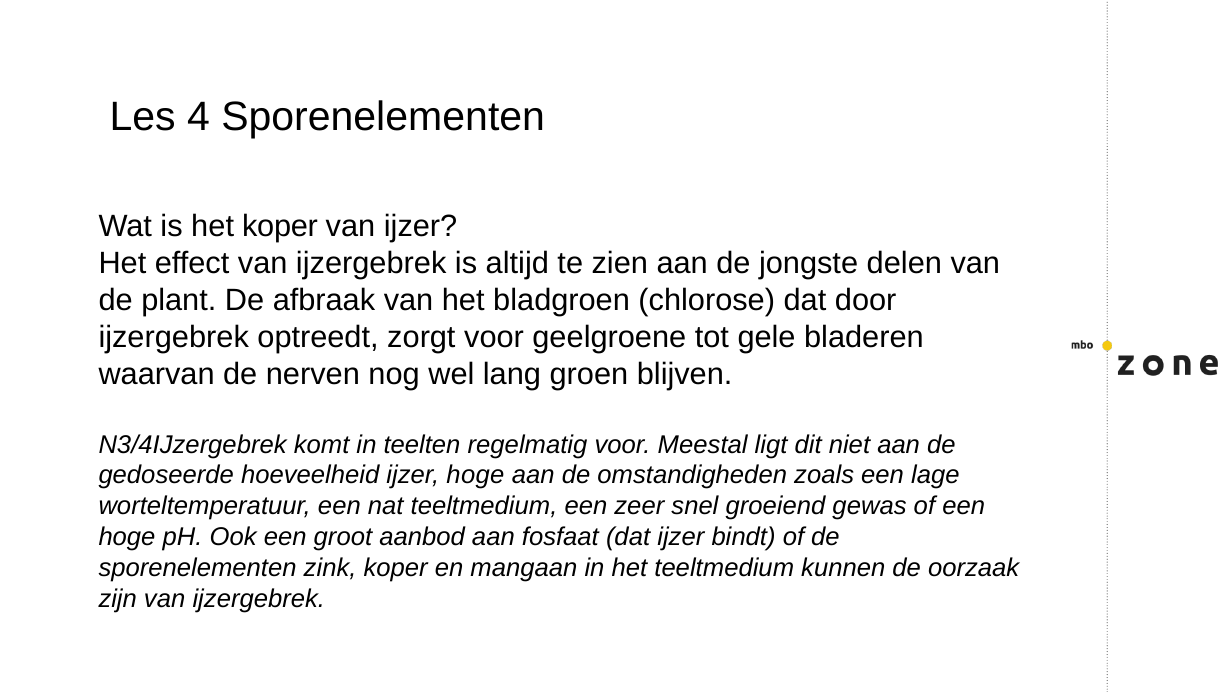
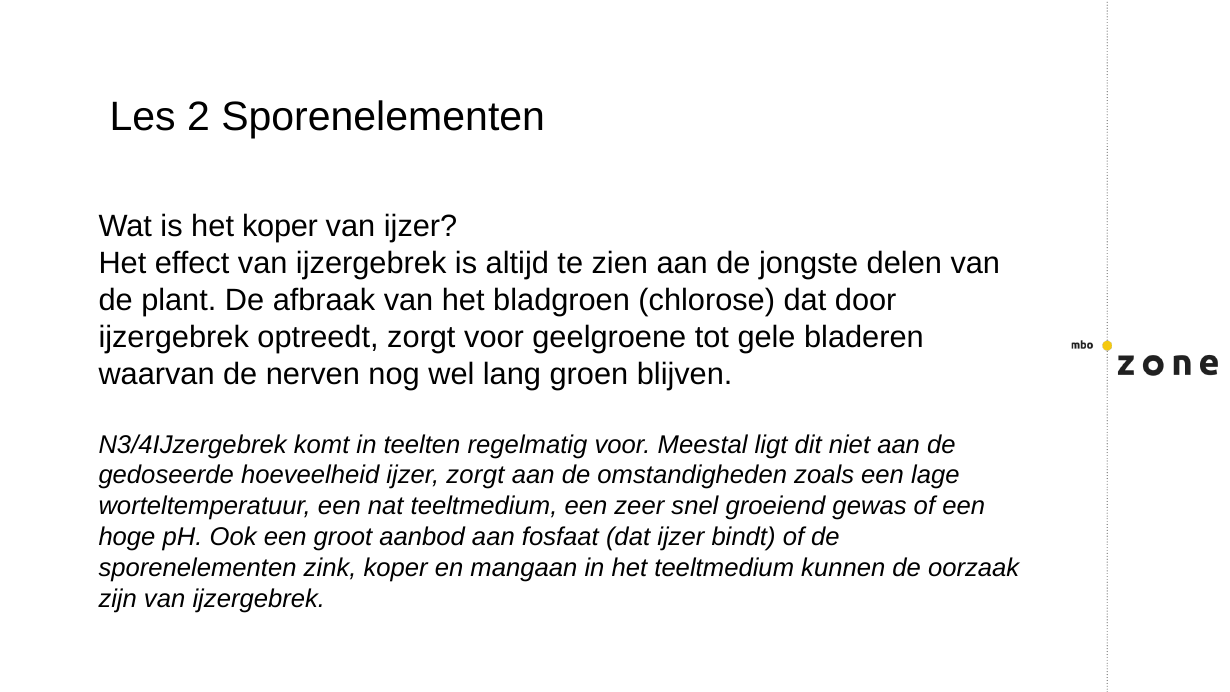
4: 4 -> 2 (198, 117)
ijzer hoge: hoge -> zorgt (475, 475)
